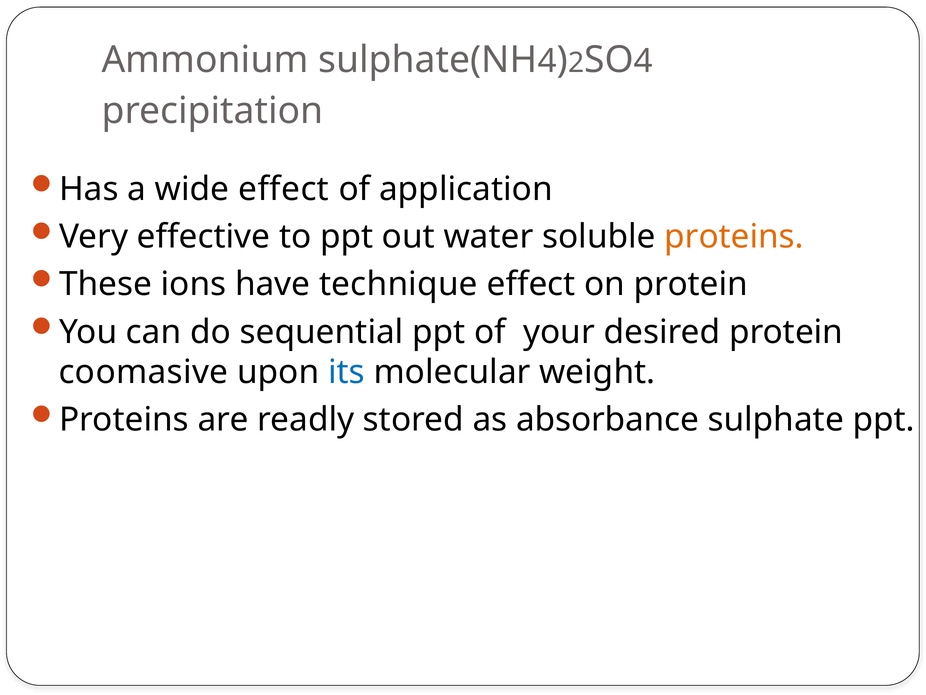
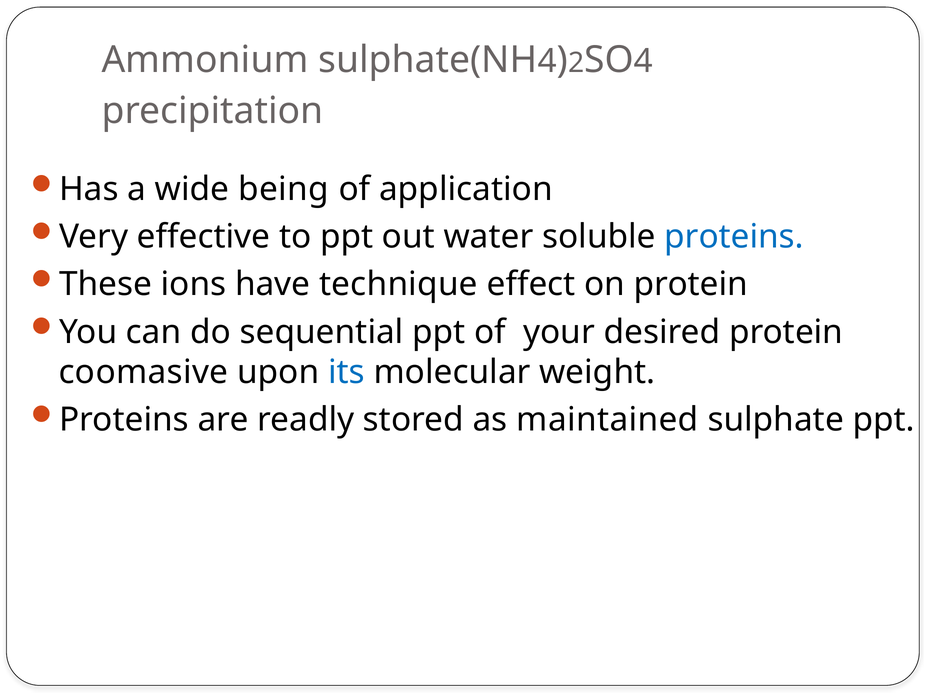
wide effect: effect -> being (284, 189)
proteins colour: orange -> blue (734, 237)
absorbance: absorbance -> maintained (607, 419)
